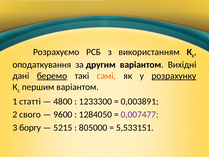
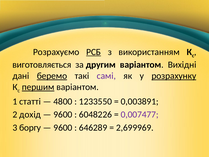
РСБ underline: none -> present (94, 52)
оподаткування: оподаткування -> виготовляється (42, 65)
самі colour: orange -> purple (106, 76)
першим underline: none -> present (38, 87)
1233300: 1233300 -> 1233550 (95, 101)
свого: свого -> дохід (30, 114)
1284050: 1284050 -> 6048226 (95, 114)
5215: 5215 -> 9600 (63, 127)
805000: 805000 -> 646289 (93, 127)
5,533151: 5,533151 -> 2,699969 (135, 127)
